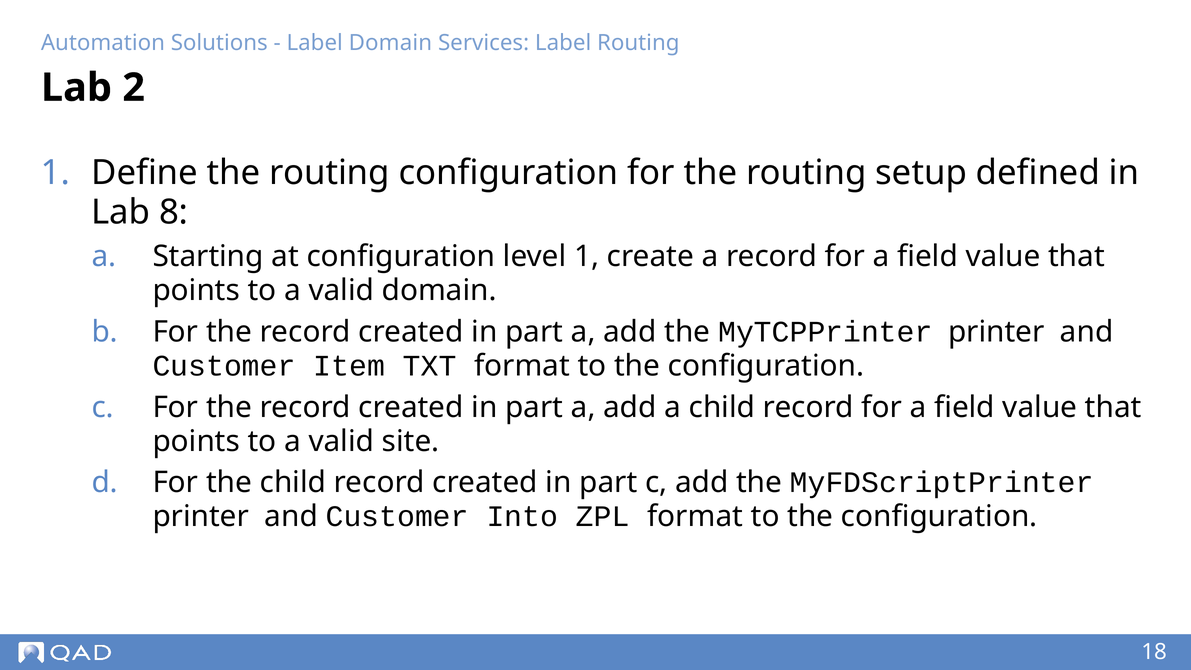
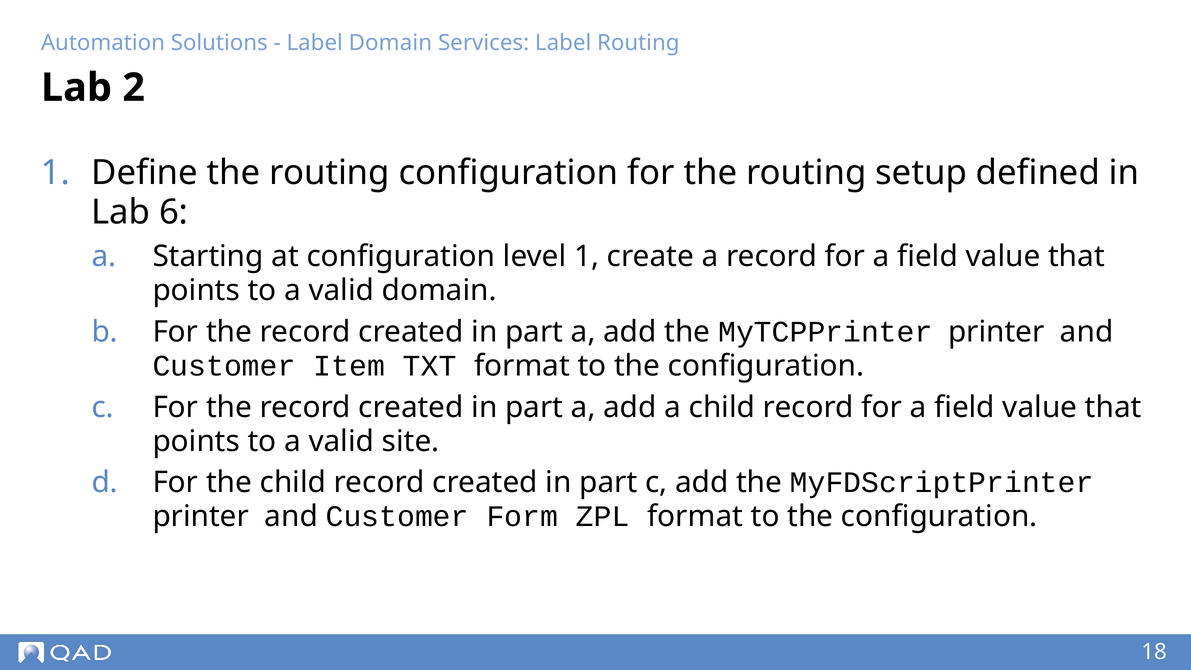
8: 8 -> 6 (174, 212)
Into: Into -> Form (522, 517)
